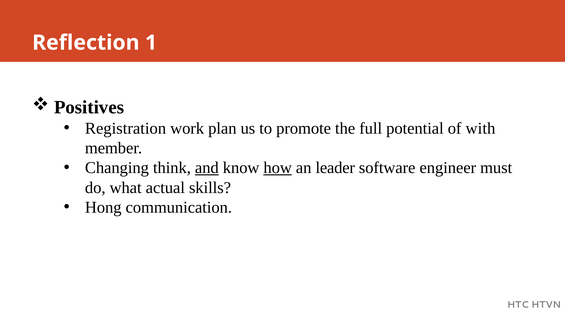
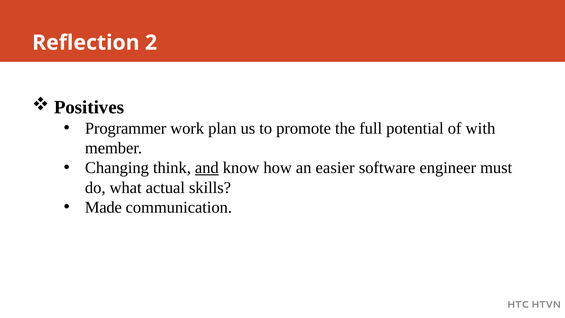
1: 1 -> 2 (151, 43)
Registration: Registration -> Programmer (126, 128)
how underline: present -> none (278, 168)
leader: leader -> easier (335, 168)
Hong: Hong -> Made (103, 207)
